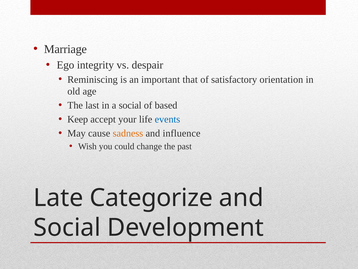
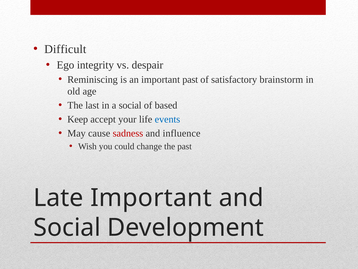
Marriage: Marriage -> Difficult (65, 49)
important that: that -> past (190, 79)
orientation: orientation -> brainstorm (281, 79)
sadness colour: orange -> red (128, 133)
Late Categorize: Categorize -> Important (151, 197)
